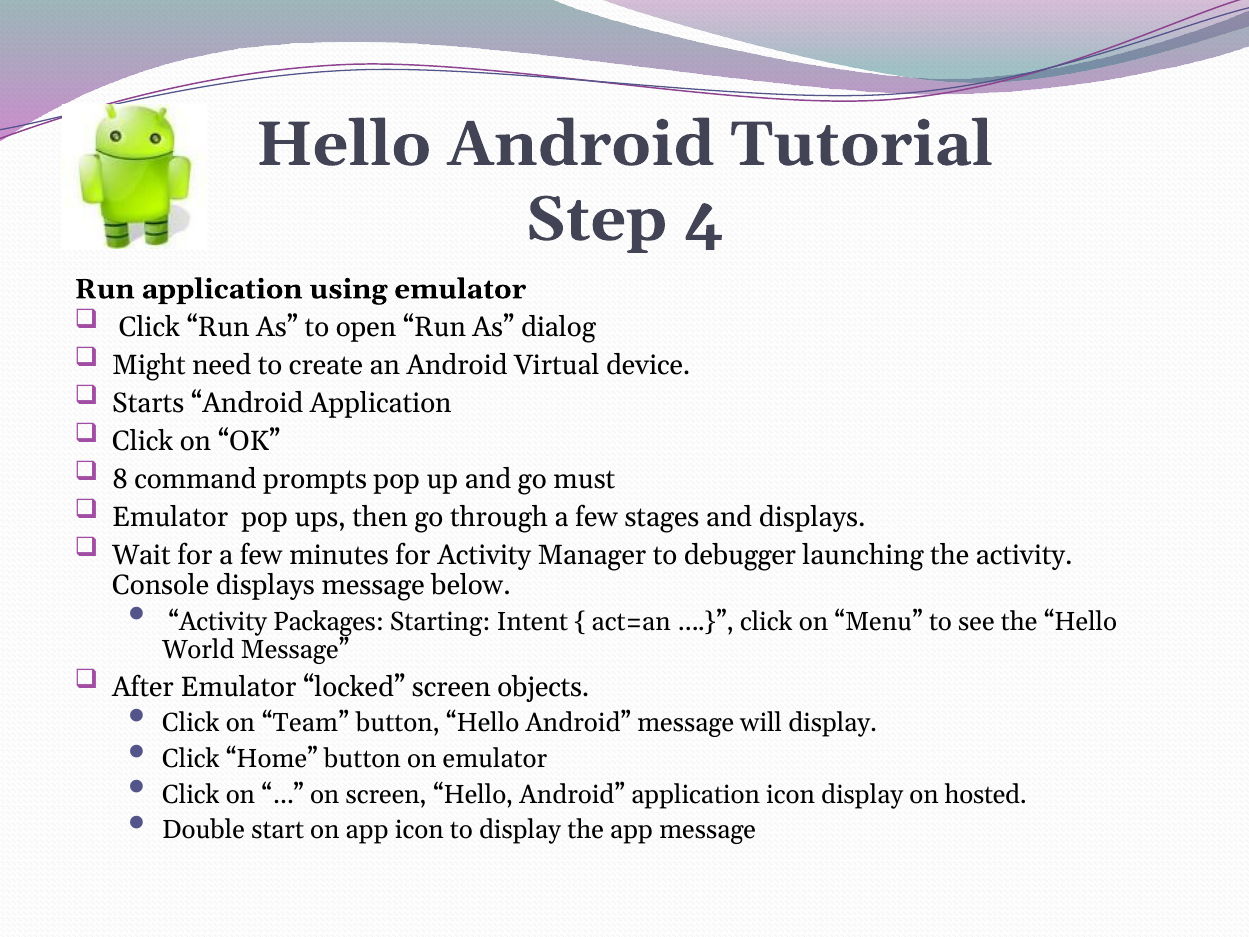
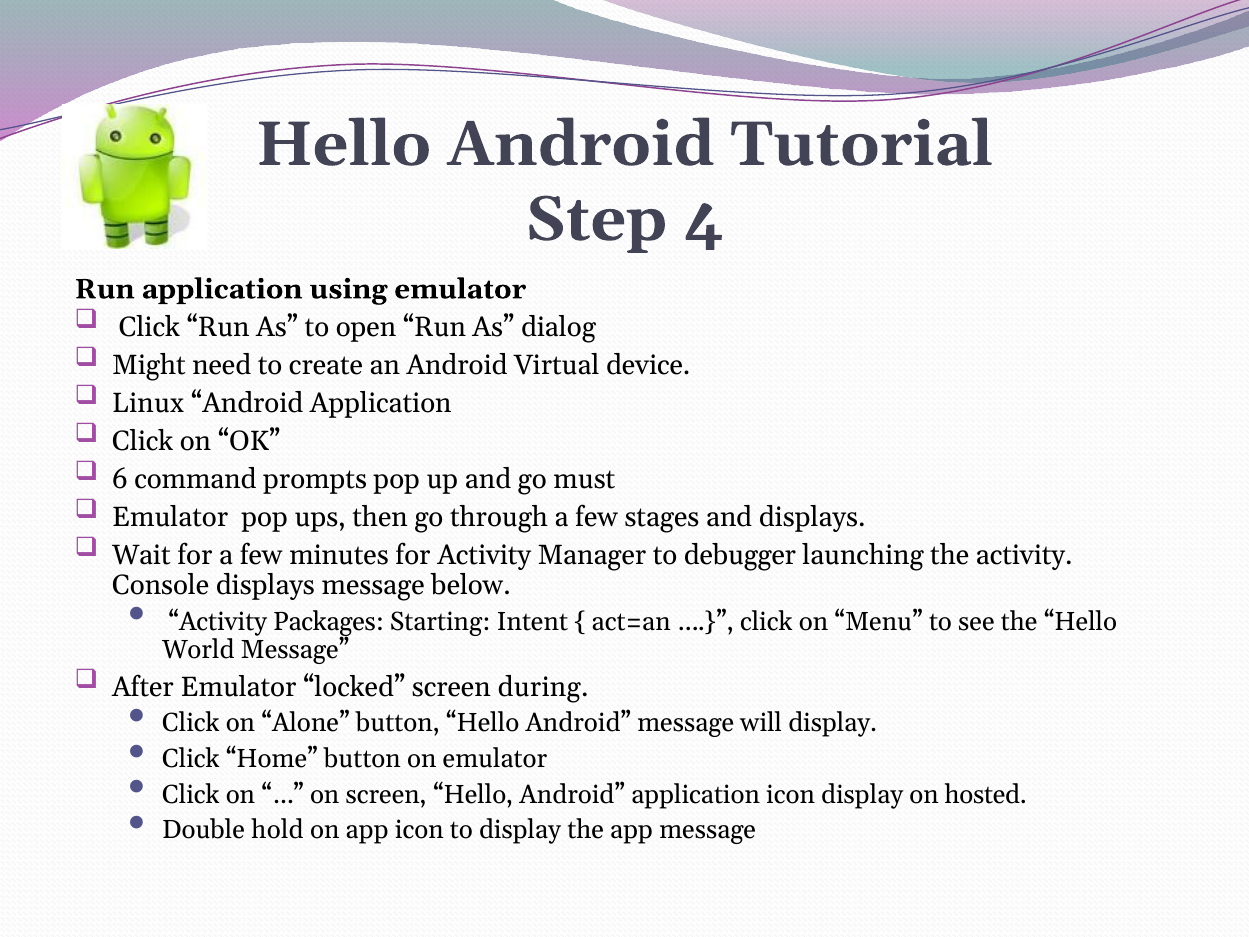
Starts: Starts -> Linux (148, 403)
8: 8 -> 6 (120, 479)
objects: objects -> during (543, 687)
Team: Team -> Alone (306, 723)
start: start -> hold (278, 830)
